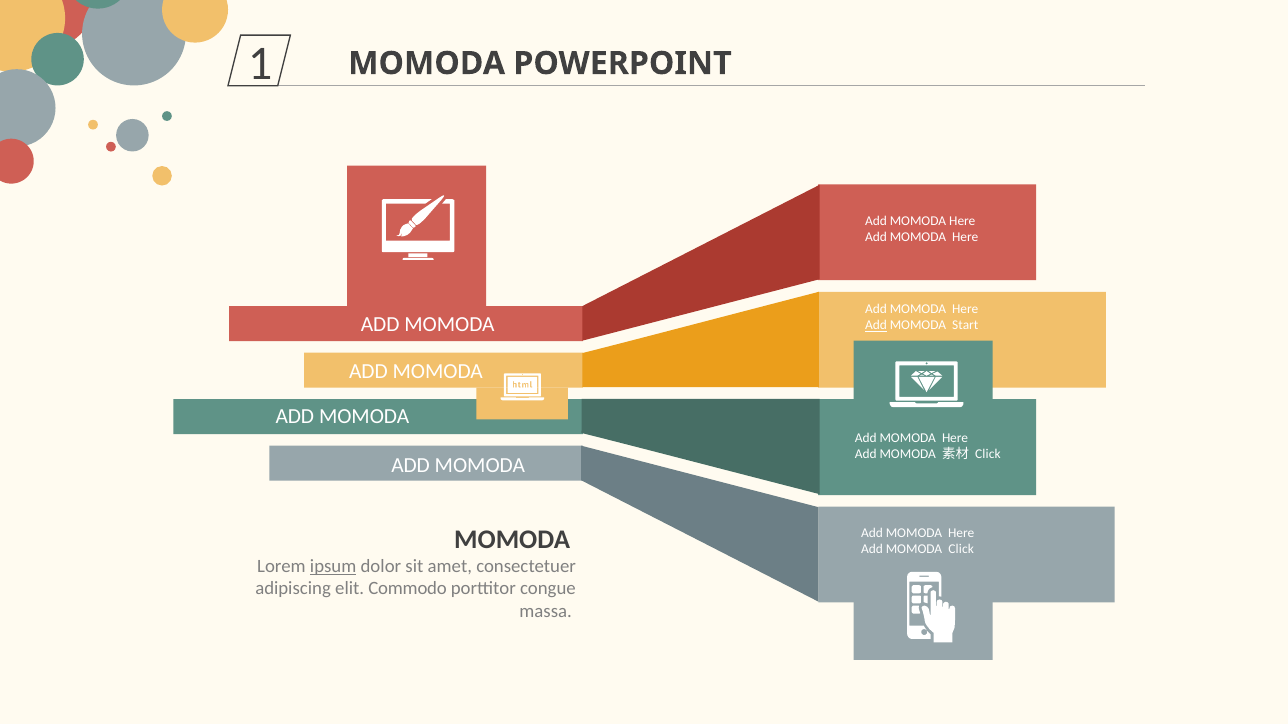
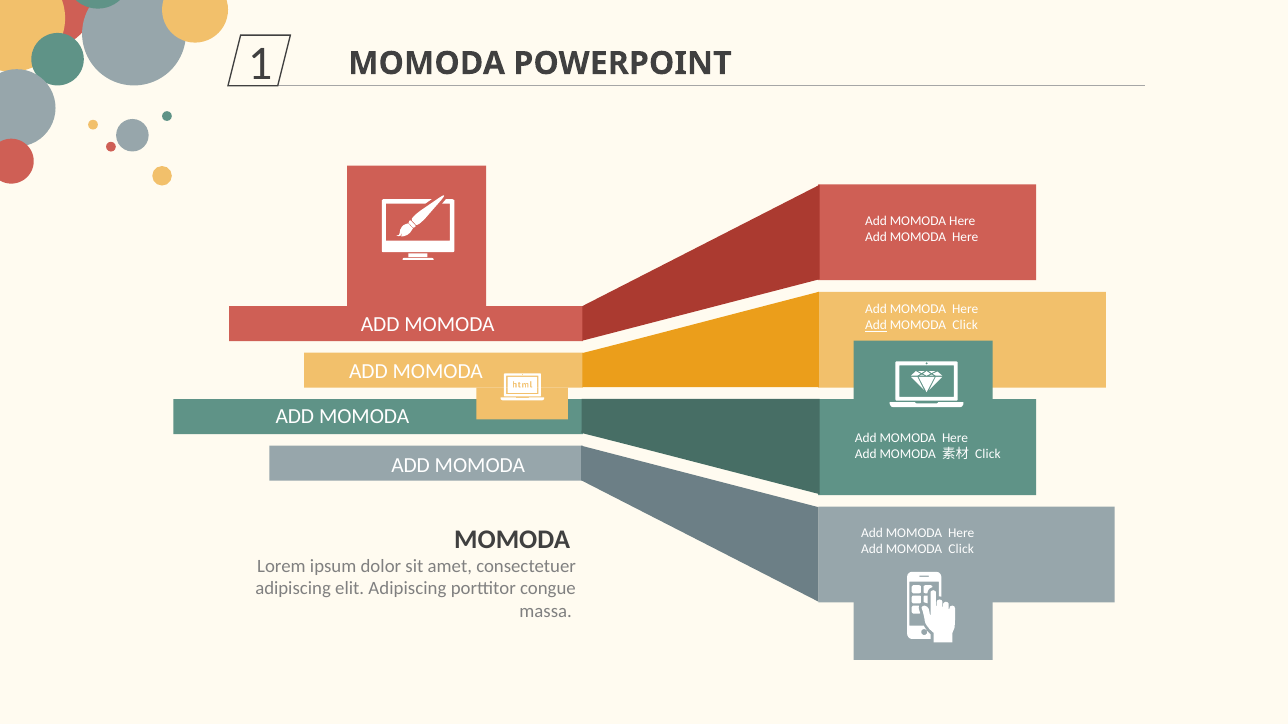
Start: Start -> Click (965, 325)
ipsum underline: present -> none (333, 566)
elit Commodo: Commodo -> Adipiscing (407, 589)
